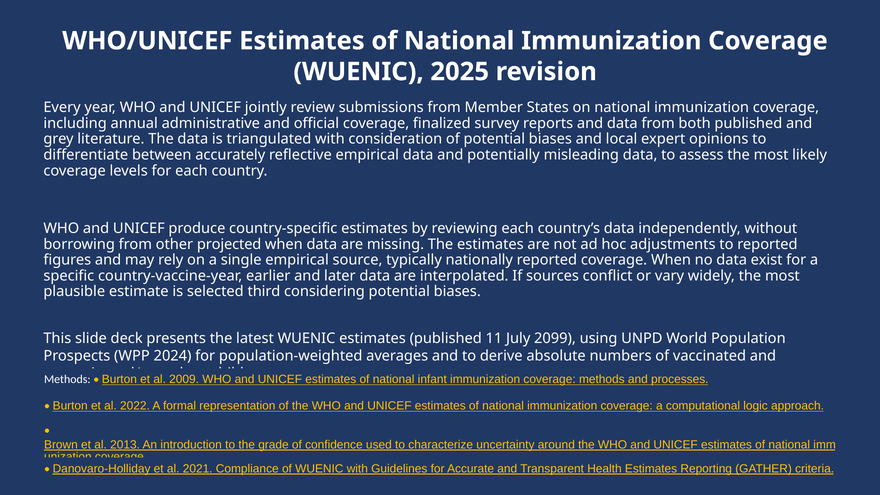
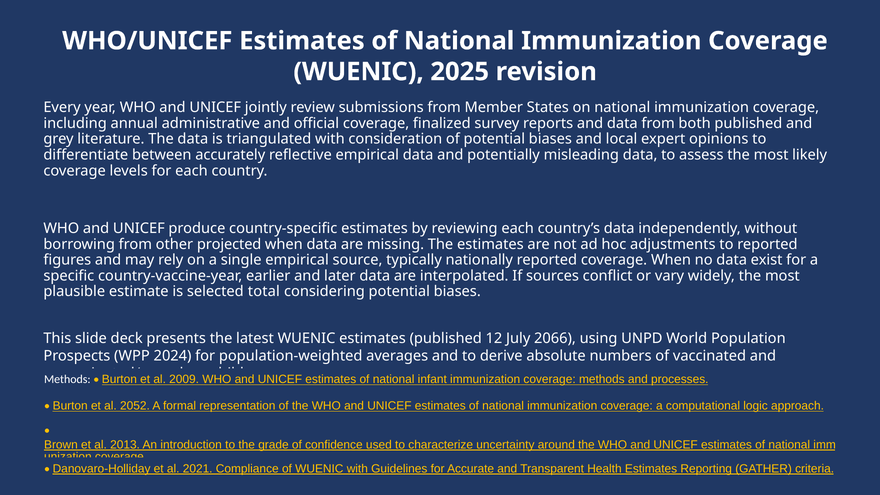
third: third -> total (264, 292)
11: 11 -> 12 (494, 338)
2099: 2099 -> 2066 (555, 338)
2022: 2022 -> 2052 (135, 406)
